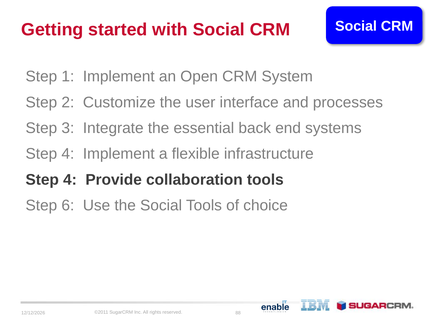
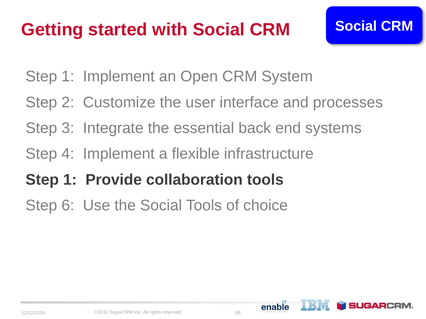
4: 4 -> 1 (70, 180)
